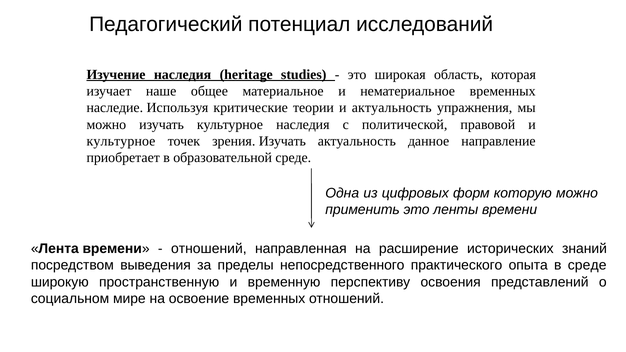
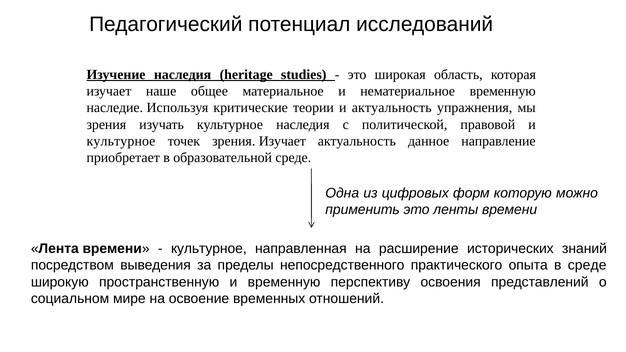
нематериальное временных: временных -> временную (503, 91)
можно: можно -> зрения (106, 125)
зрения Изучать: Изучать -> Изучает (282, 141)
отношений: отношений -> культурное (209, 249)
